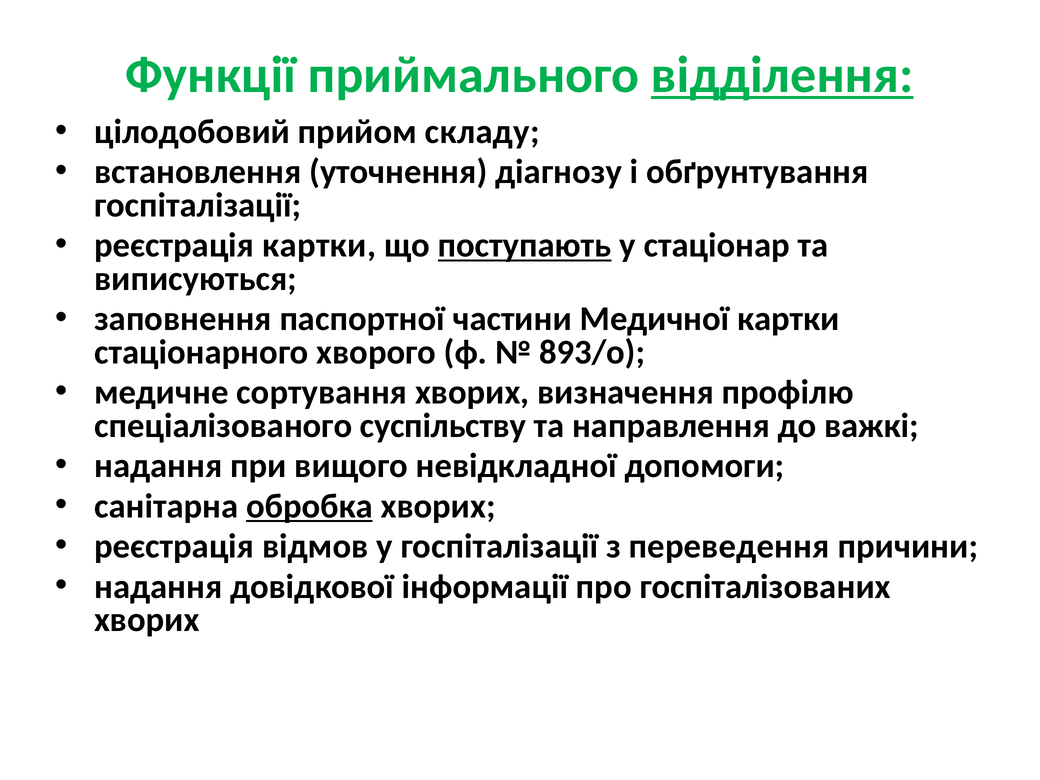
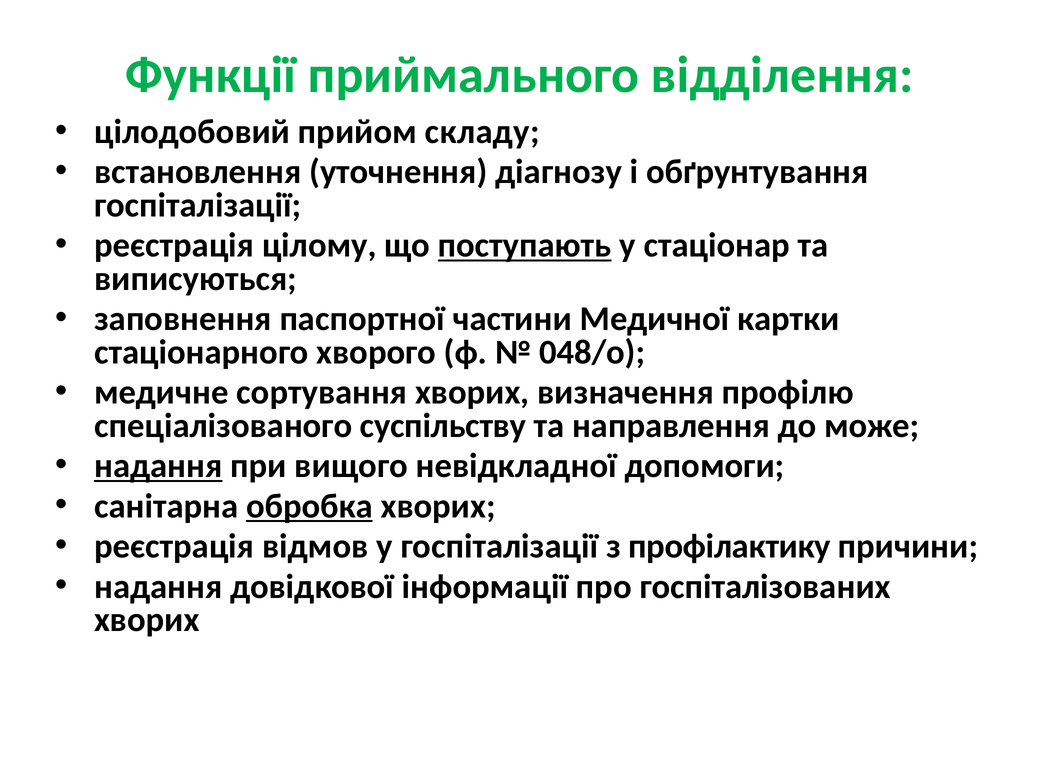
відділення underline: present -> none (782, 75)
реєстрація картки: картки -> цілому (319, 246)
893/о: 893/о -> 048/о (592, 352)
важкі: важкі -> може (872, 426)
надання underline: none -> present (158, 466)
переведення: переведення -> профілактику (729, 546)
